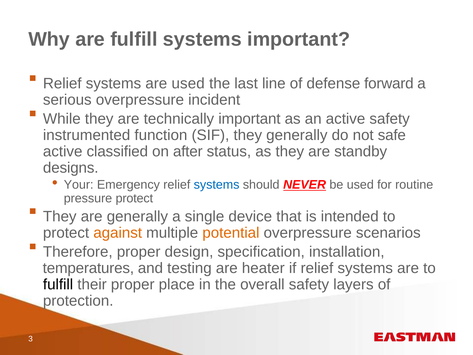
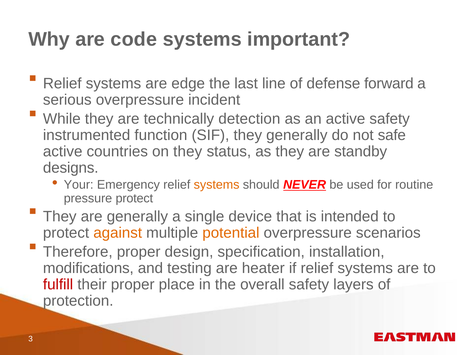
are fulfill: fulfill -> code (134, 39)
are used: used -> edge (188, 83)
technically important: important -> detection (249, 119)
classified: classified -> countries (117, 152)
on after: after -> they (188, 152)
systems colour: blue -> orange (217, 185)
temperatures: temperatures -> modifications (88, 268)
fulfill colour: black -> red (58, 284)
